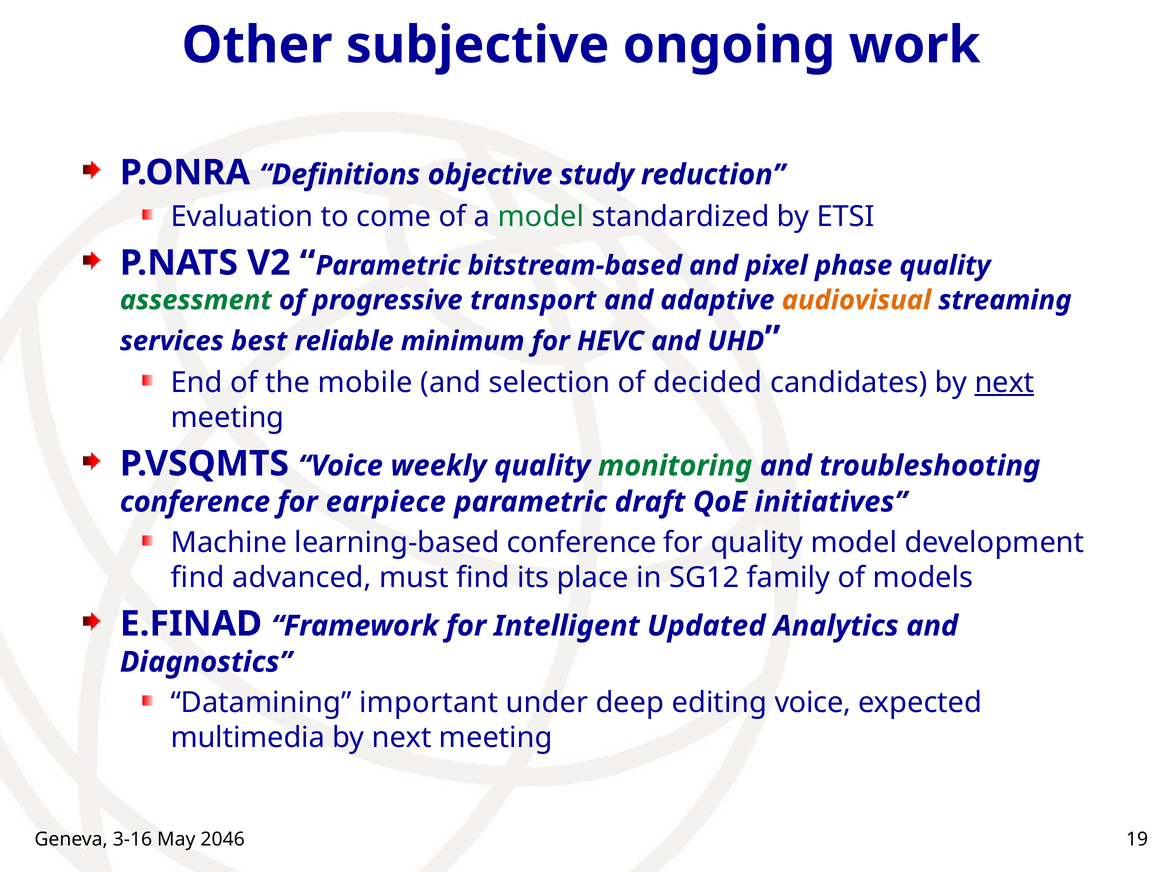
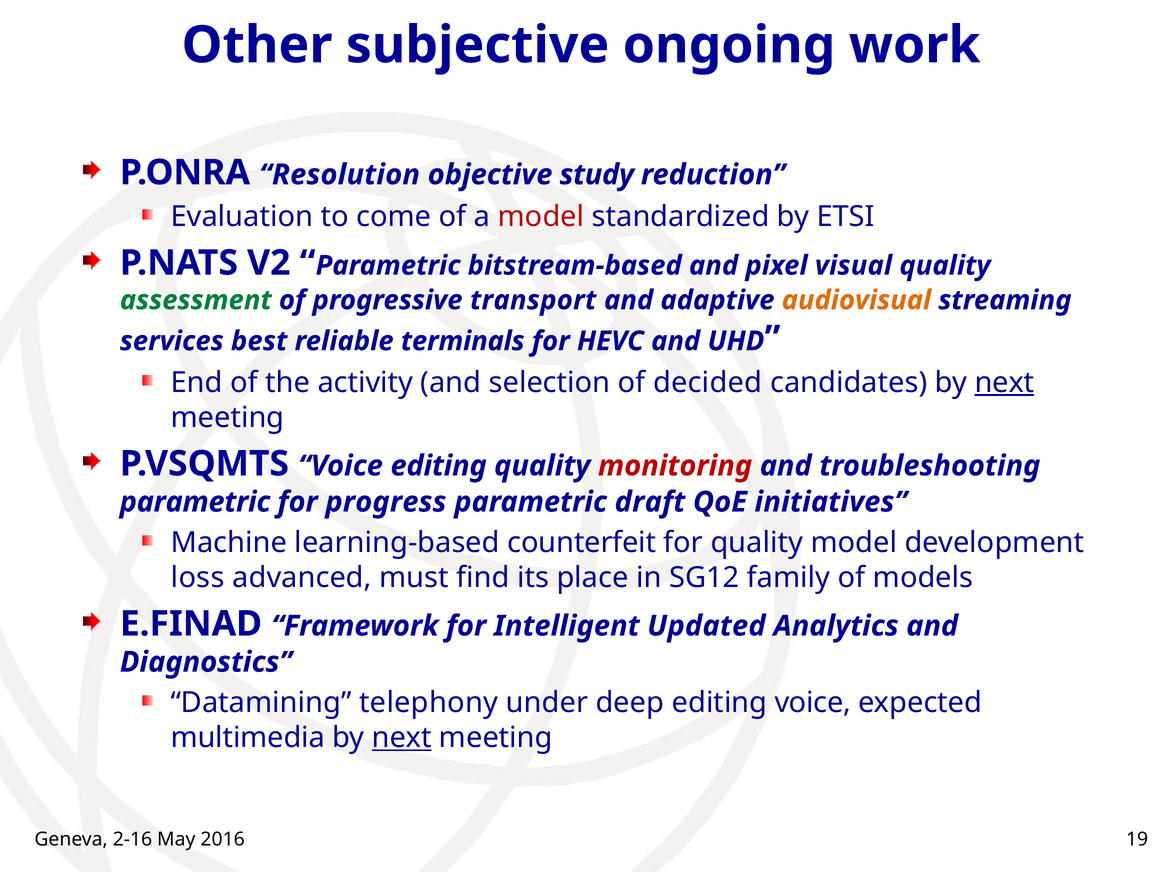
Definitions: Definitions -> Resolution (340, 175)
model colour: green -> red (541, 217)
phase: phase -> visual (854, 266)
minimum: minimum -> terminals (463, 341)
mobile: mobile -> activity (365, 383)
Voice weekly: weekly -> editing (439, 466)
monitoring colour: green -> red (675, 466)
conference: conference -> parametric (195, 502)
earpiece: earpiece -> progress (386, 502)
learning-based conference: conference -> counterfeit (582, 543)
find: find -> loss (198, 578)
important: important -> telephony (429, 703)
next underline: none -> present (402, 738)
3-16: 3-16 -> 2-16 (132, 840)
2046: 2046 -> 2016 (223, 840)
